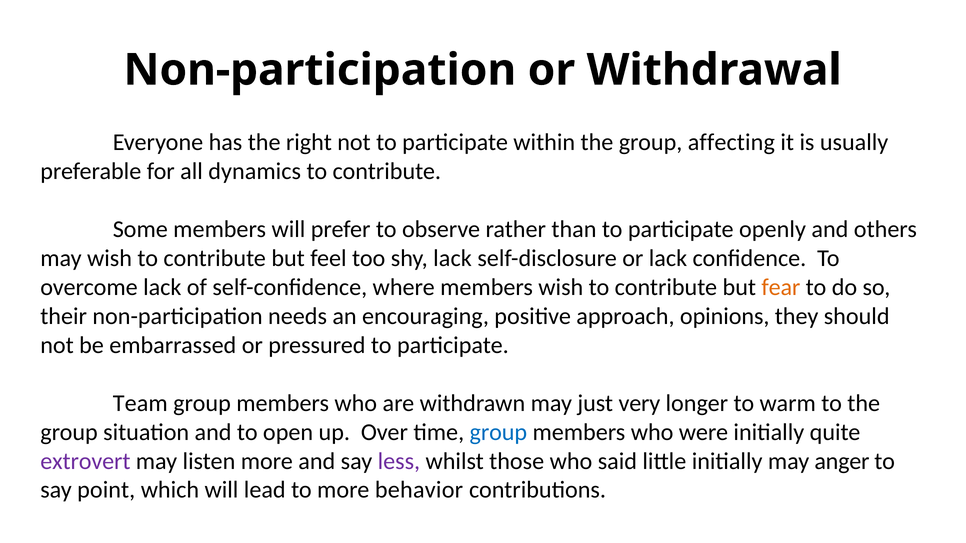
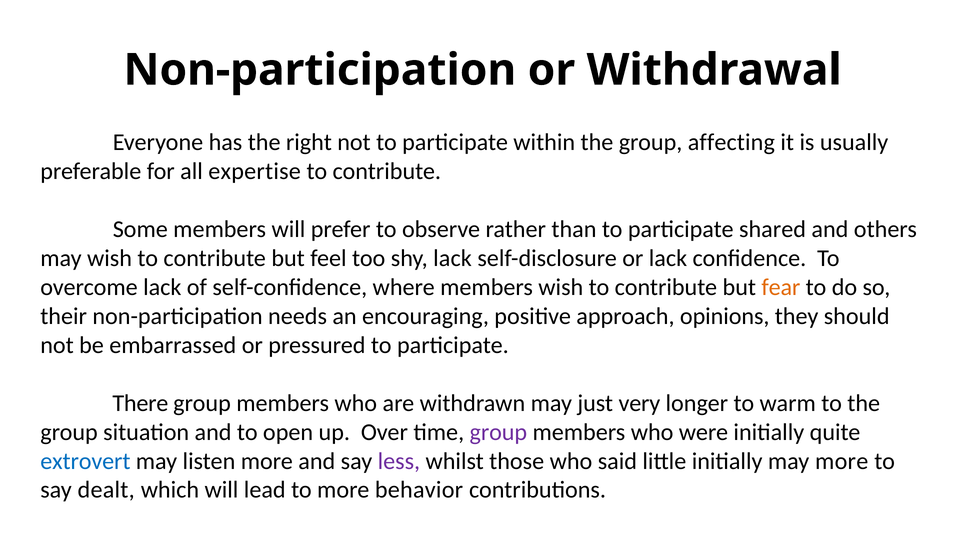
dynamics: dynamics -> expertise (255, 172)
openly: openly -> shared (773, 230)
Team: Team -> There (140, 403)
group colour: blue -> purple (498, 432)
extrovert colour: purple -> blue (85, 461)
may anger: anger -> more (842, 461)
point: point -> dealt (106, 490)
